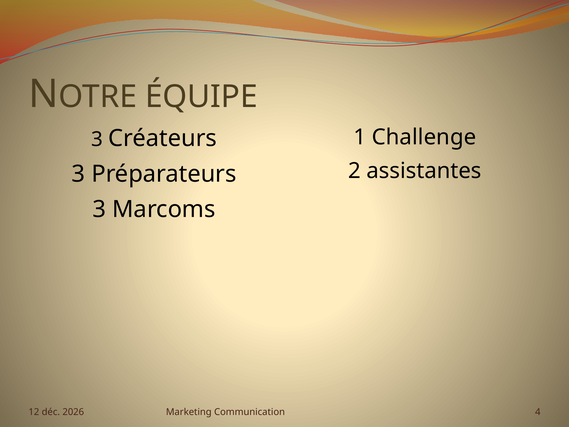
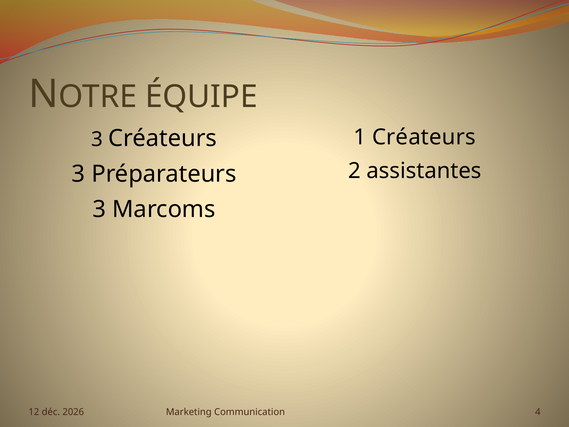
1 Challenge: Challenge -> Créateurs (424, 137)
